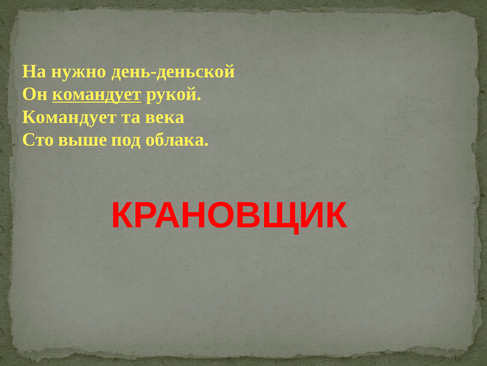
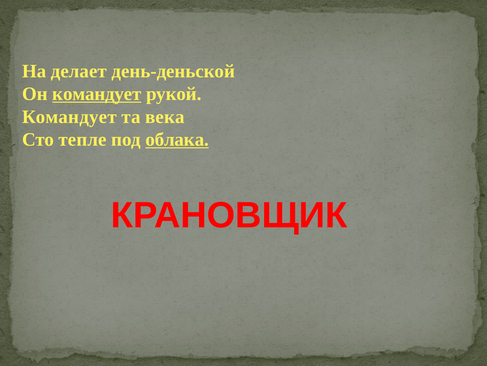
нужно: нужно -> делает (79, 71)
выше: выше -> тепле (83, 139)
облака underline: none -> present (177, 139)
